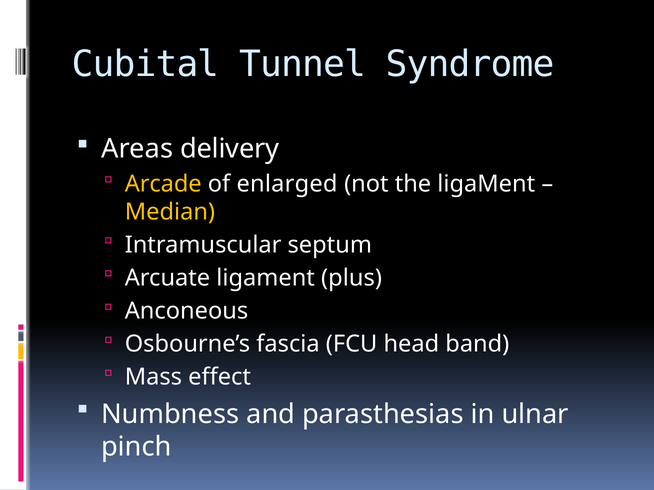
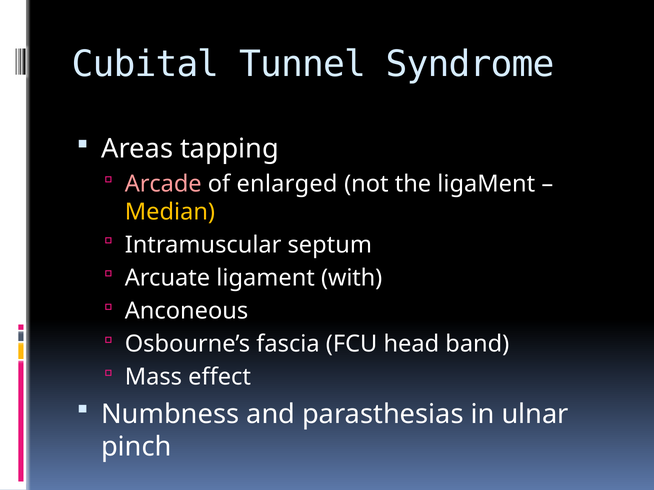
delivery: delivery -> tapping (230, 149)
Arcade colour: yellow -> pink (163, 184)
plus: plus -> with (352, 278)
